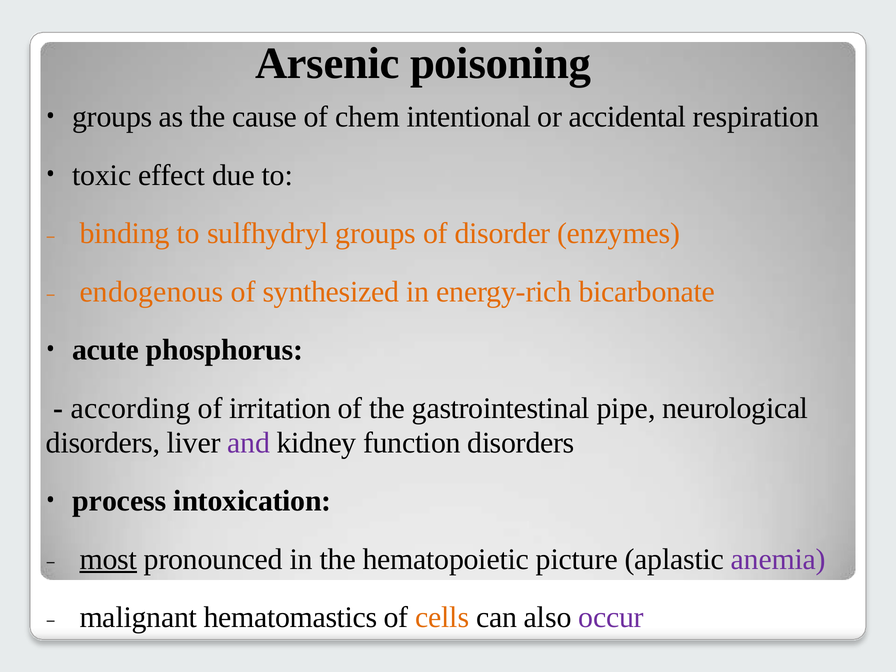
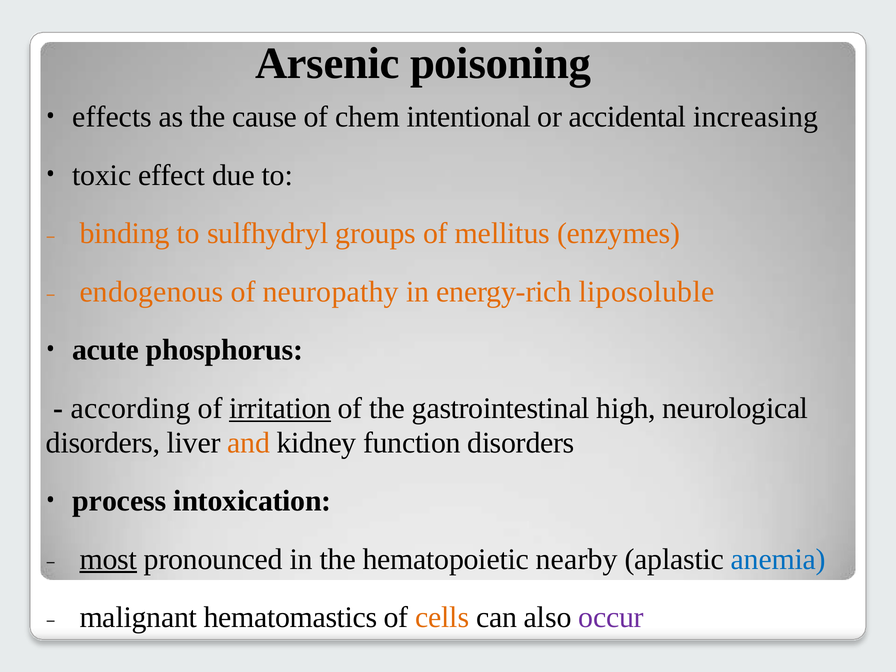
groups: groups -> effects (112, 117)
respiration: respiration -> increasing (756, 117)
disorder: disorder -> mellitus (502, 234)
synthesized: synthesized -> neuropathy (331, 292)
bicarbonate: bicarbonate -> liposoluble (647, 292)
irritation underline: none -> present (280, 408)
pipe: pipe -> high (626, 408)
and colour: purple -> orange (249, 443)
picture: picture -> nearby (577, 559)
anemia colour: purple -> blue (778, 559)
